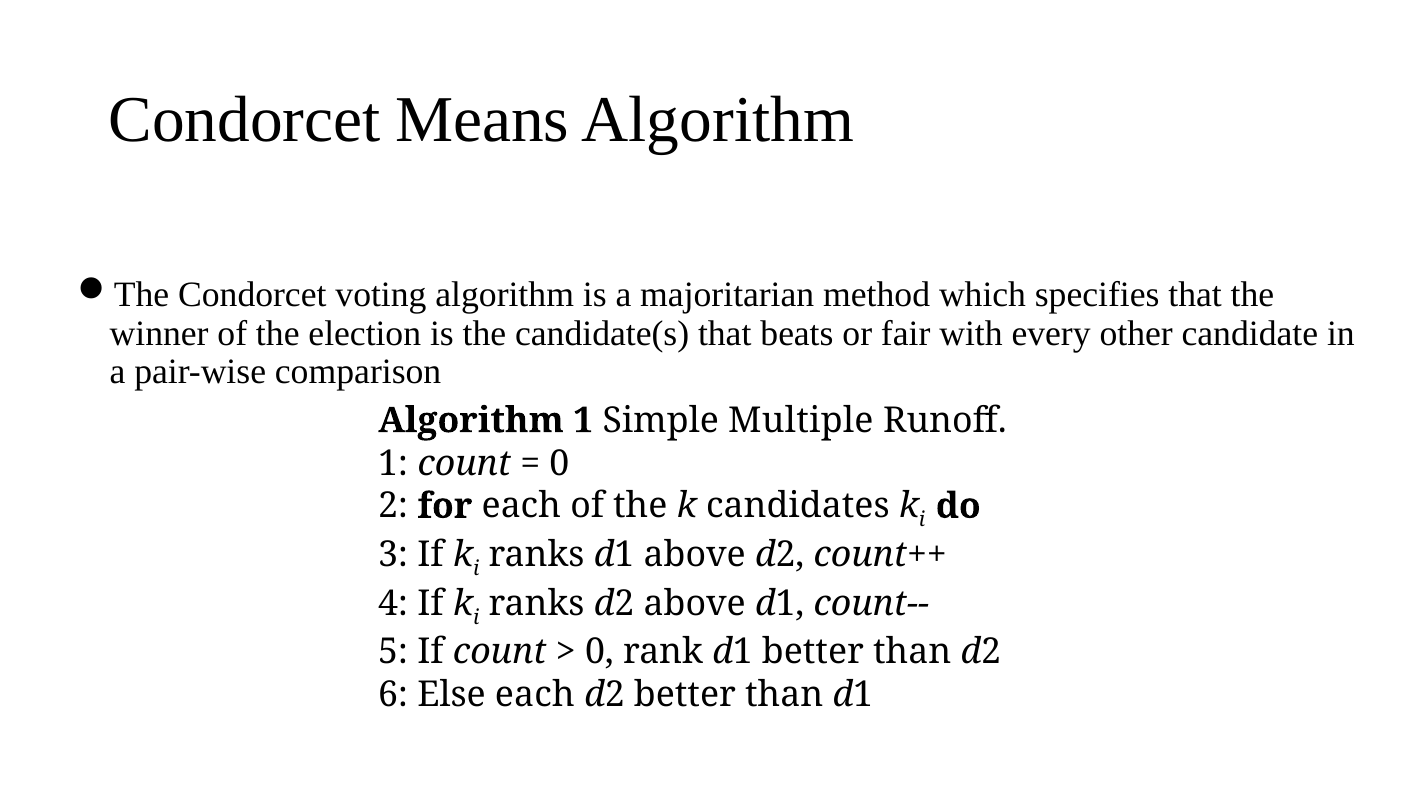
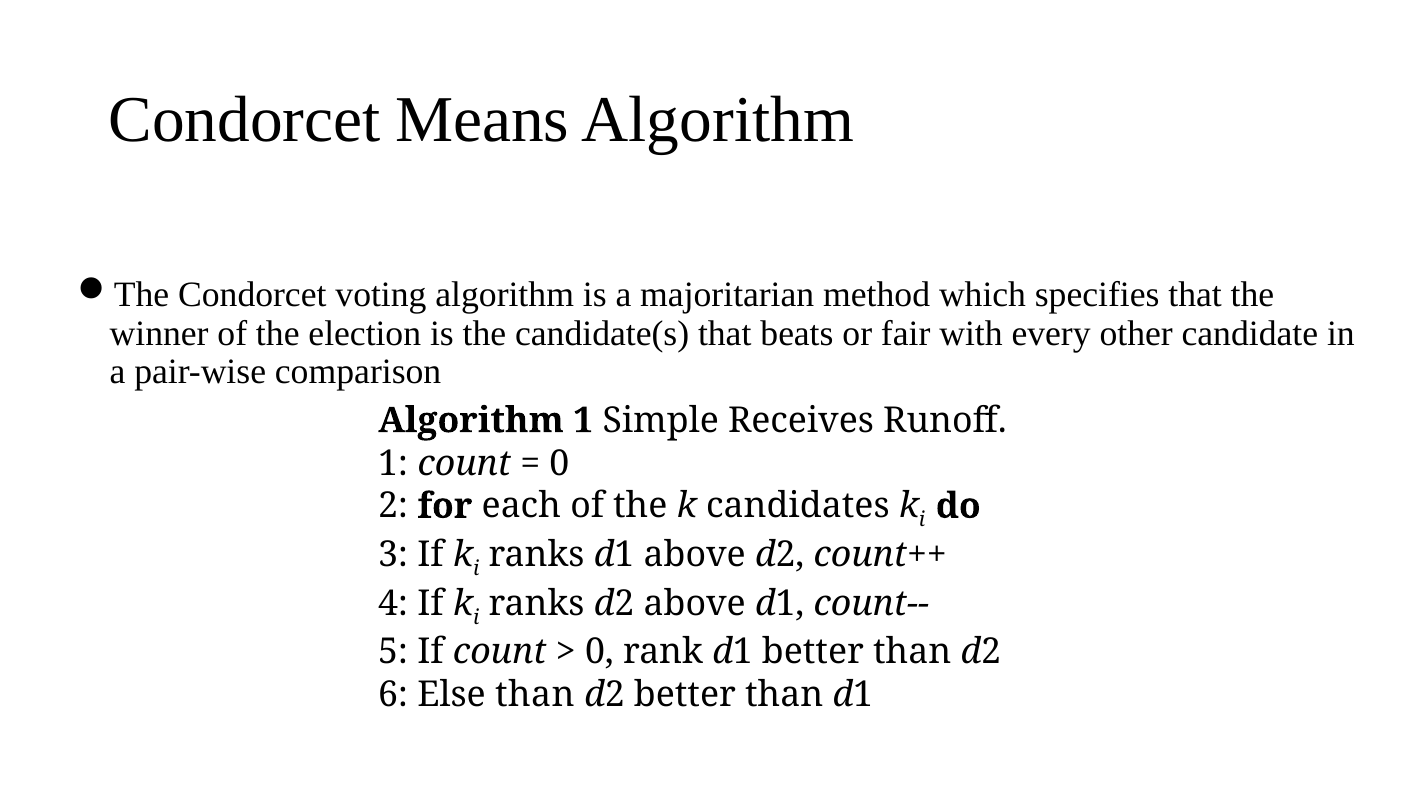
Multiple: Multiple -> Receives (801, 421)
Else each: each -> than (535, 695)
